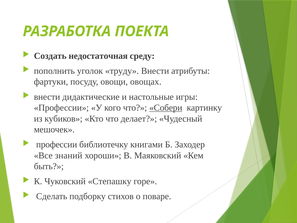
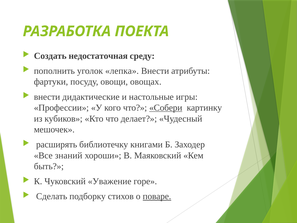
труду: труду -> лепка (122, 71)
профессии: профессии -> расширять (57, 144)
Степашку: Степашку -> Уважение (110, 181)
поваре underline: none -> present (157, 196)
